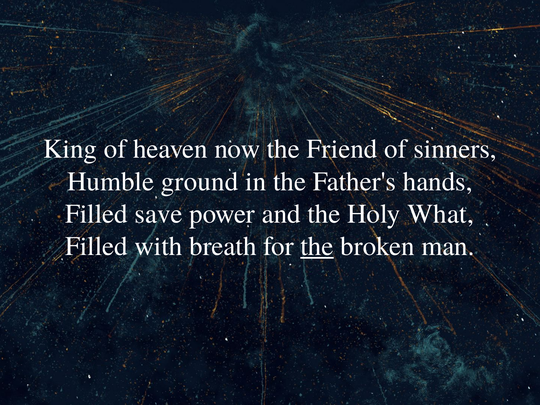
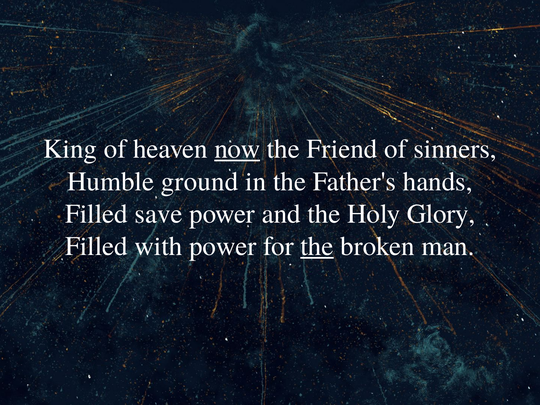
now underline: none -> present (237, 149)
What: What -> Glory (441, 214)
with breath: breath -> power (223, 246)
